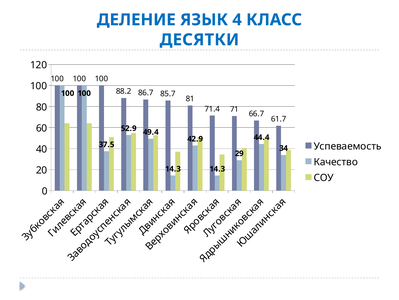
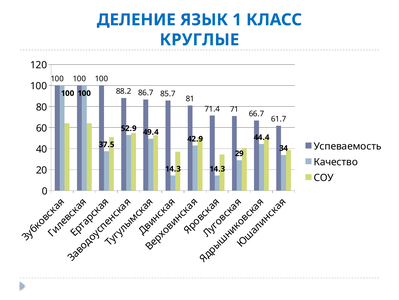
4: 4 -> 1 (237, 20)
ДЕСЯТКИ: ДЕСЯТКИ -> КРУГЛЫЕ (199, 40)
